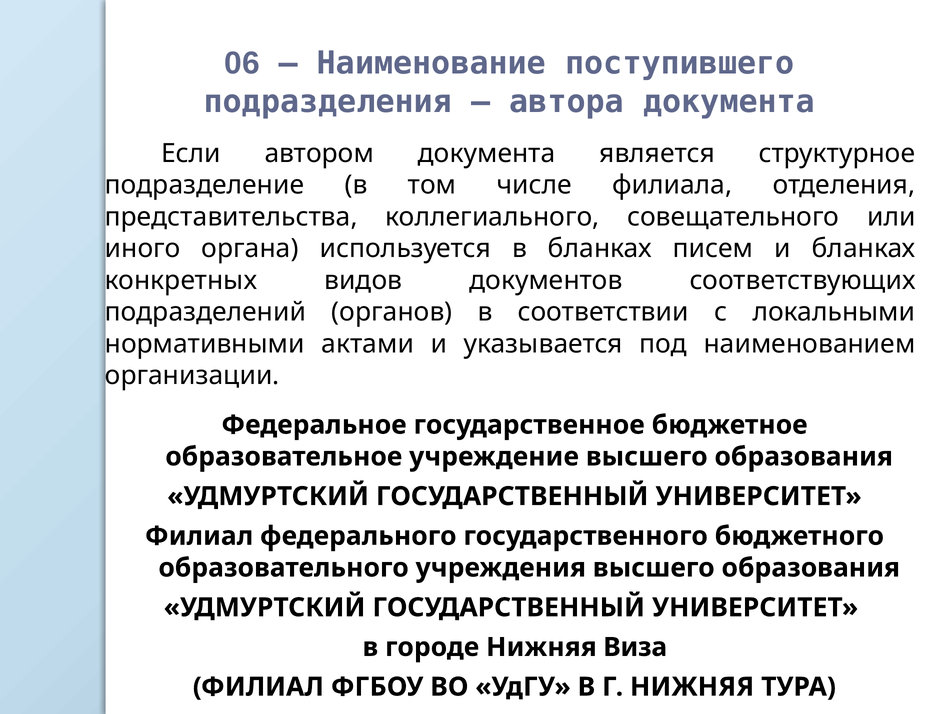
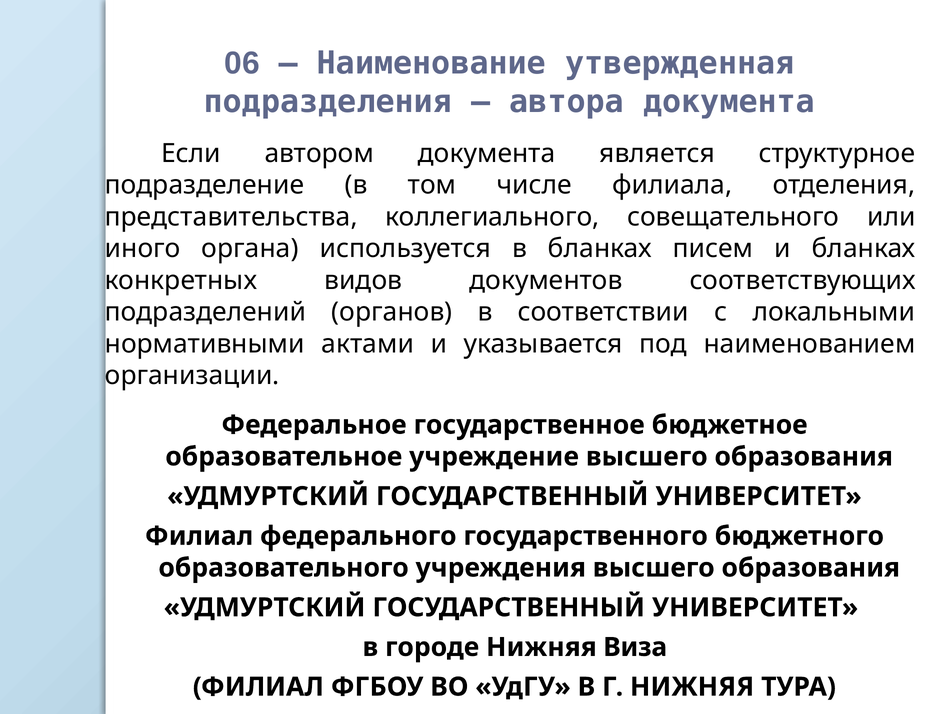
поступившего: поступившего -> утвержденная (680, 64)
